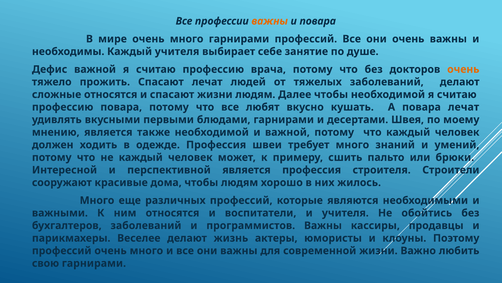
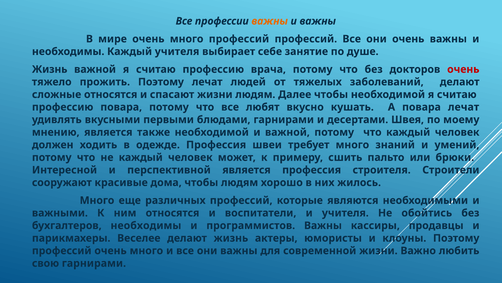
и повара: повара -> важны (318, 21)
много гарнирами: гарнирами -> профессий (239, 39)
Дефис: Дефис -> Жизнь (50, 69)
очень colour: orange -> red (463, 69)
прожить Спасают: Спасают -> Поэтому (161, 82)
бухгалтеров заболеваний: заболеваний -> необходимы (146, 225)
